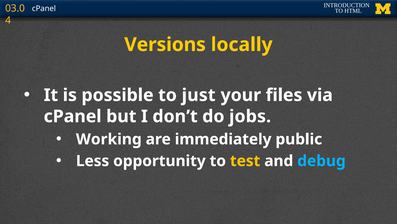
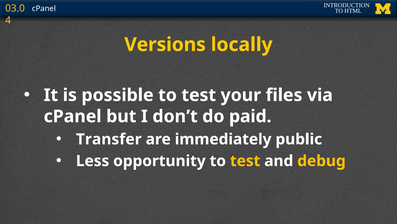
possible to just: just -> test (199, 95)
jobs: jobs -> paid (250, 116)
Working: Working -> Transfer (109, 139)
debug colour: light blue -> yellow (322, 161)
